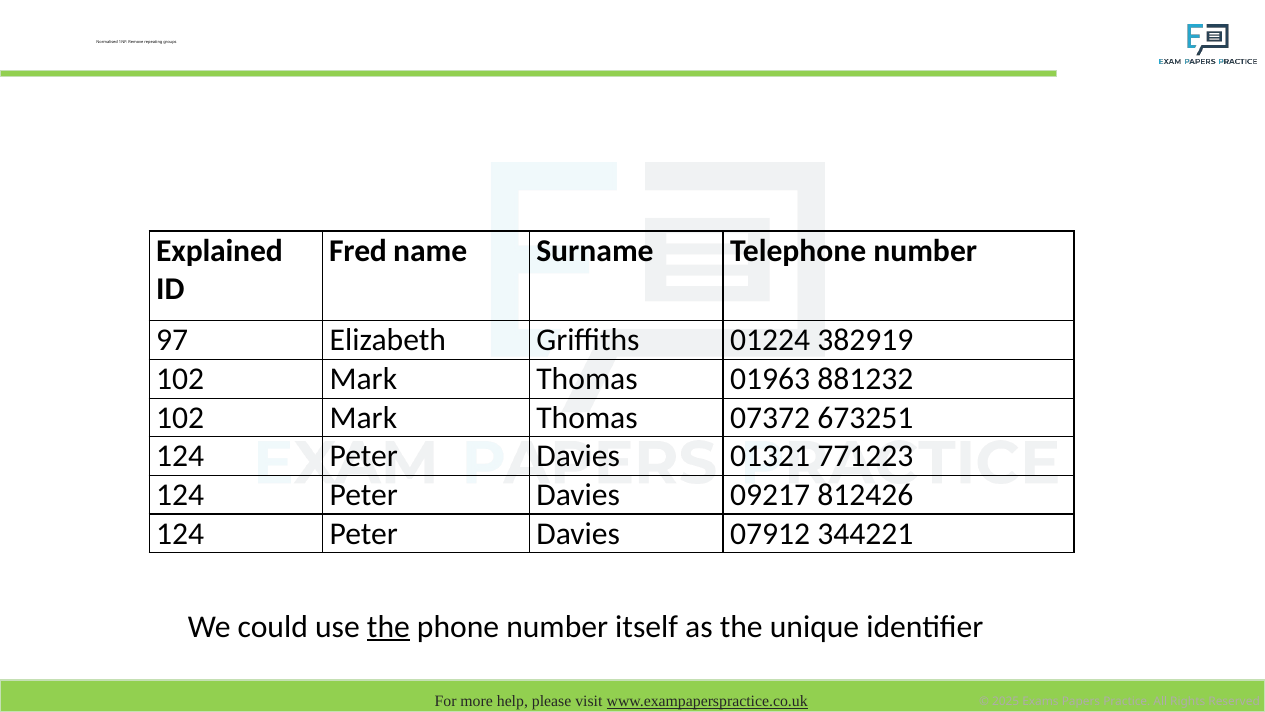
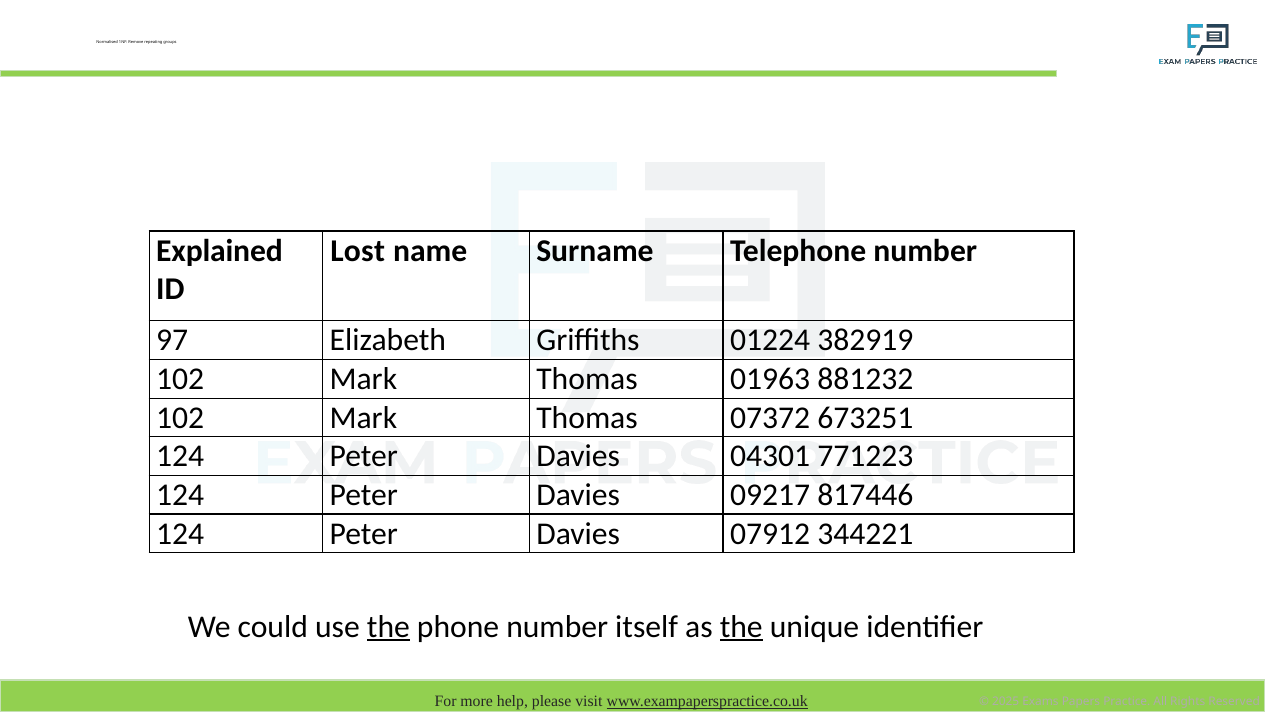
Fred: Fred -> Lost (358, 251)
01321: 01321 -> 04301 (770, 456)
812426: 812426 -> 817446 (865, 495)
the underline: none -> present (741, 626)
